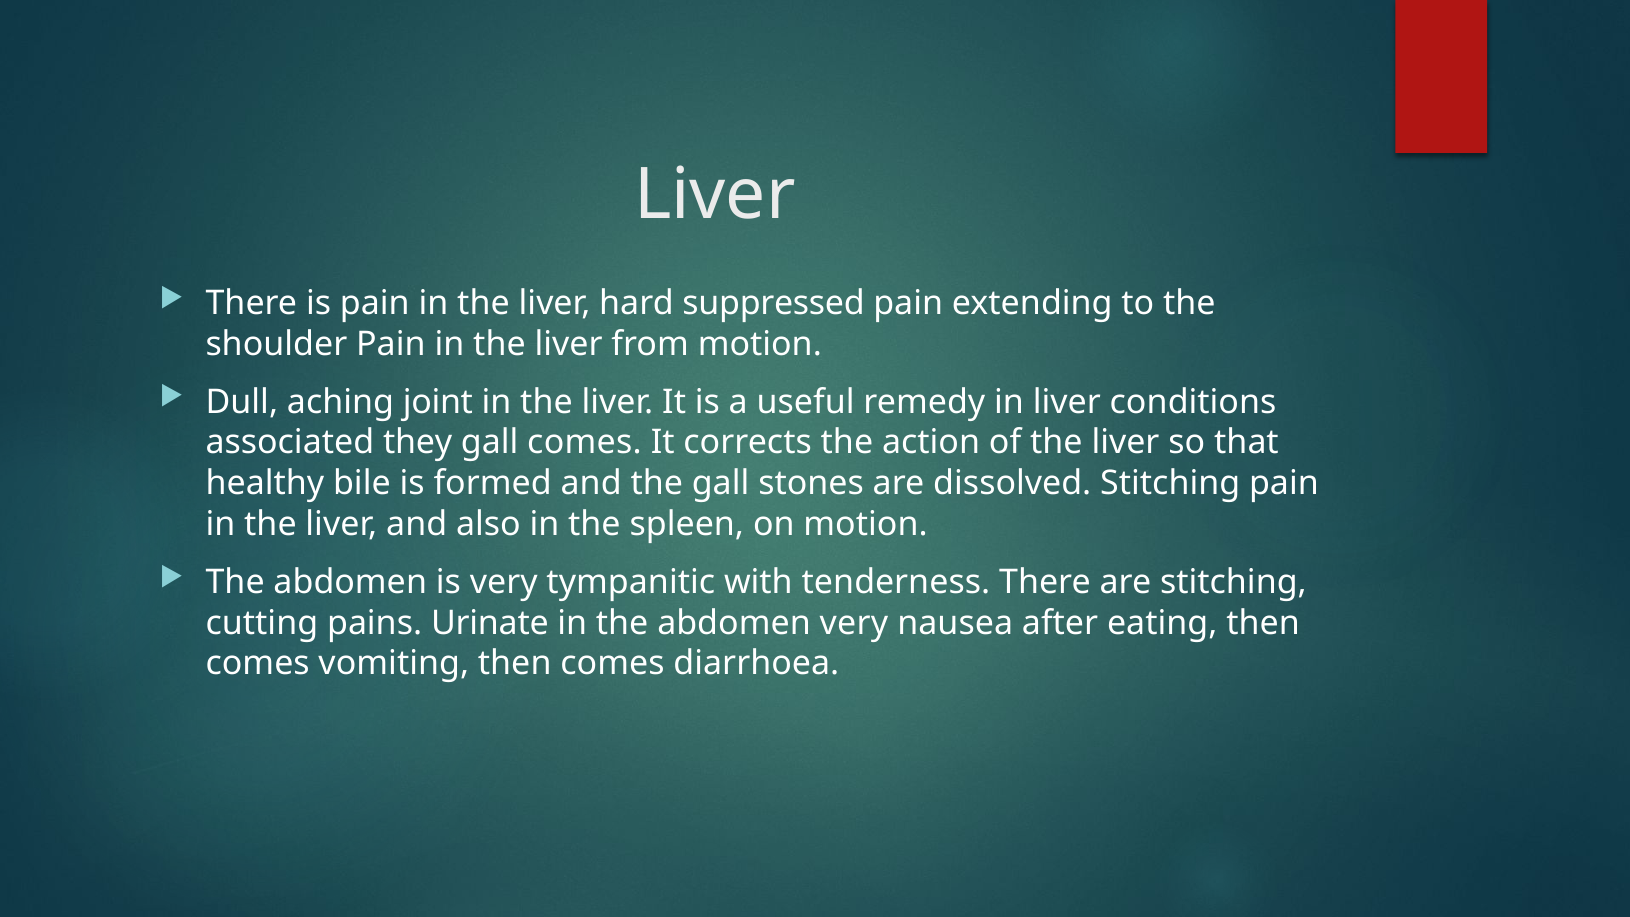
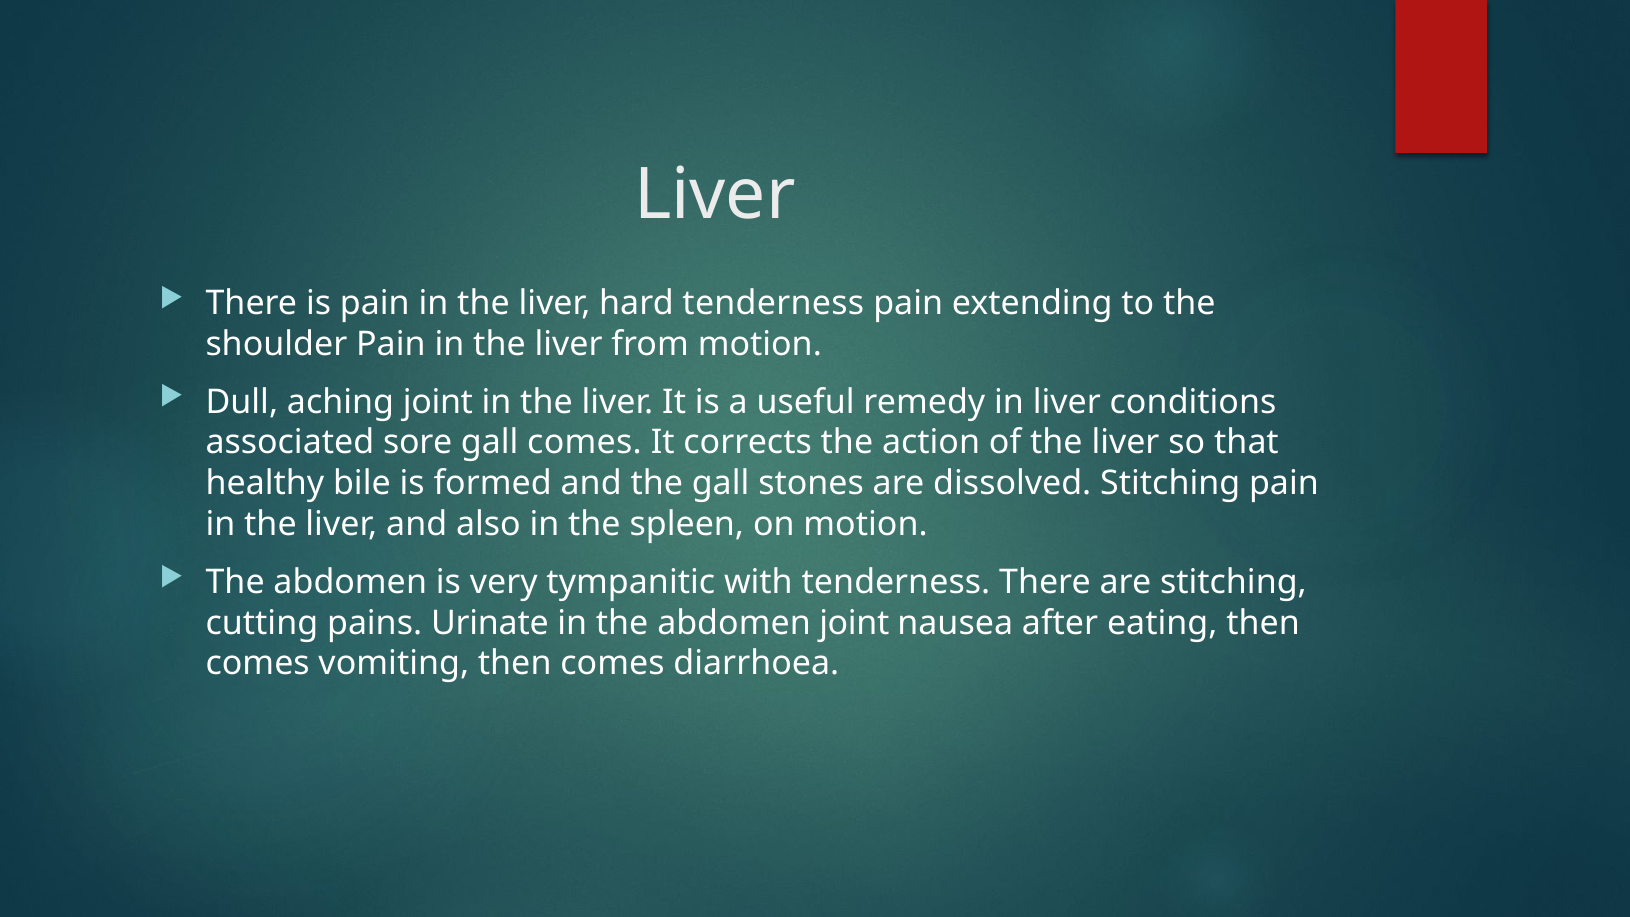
hard suppressed: suppressed -> tenderness (773, 303)
they: they -> sore (418, 443)
abdomen very: very -> joint (854, 623)
